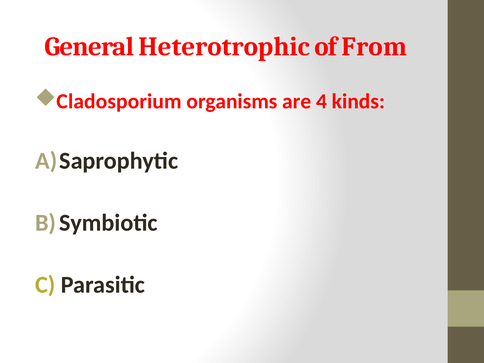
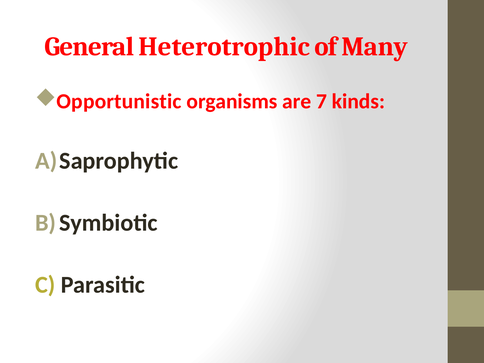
From: From -> Many (375, 47)
Cladosporium: Cladosporium -> Opportunistic (119, 102)
4: 4 -> 7 (321, 102)
